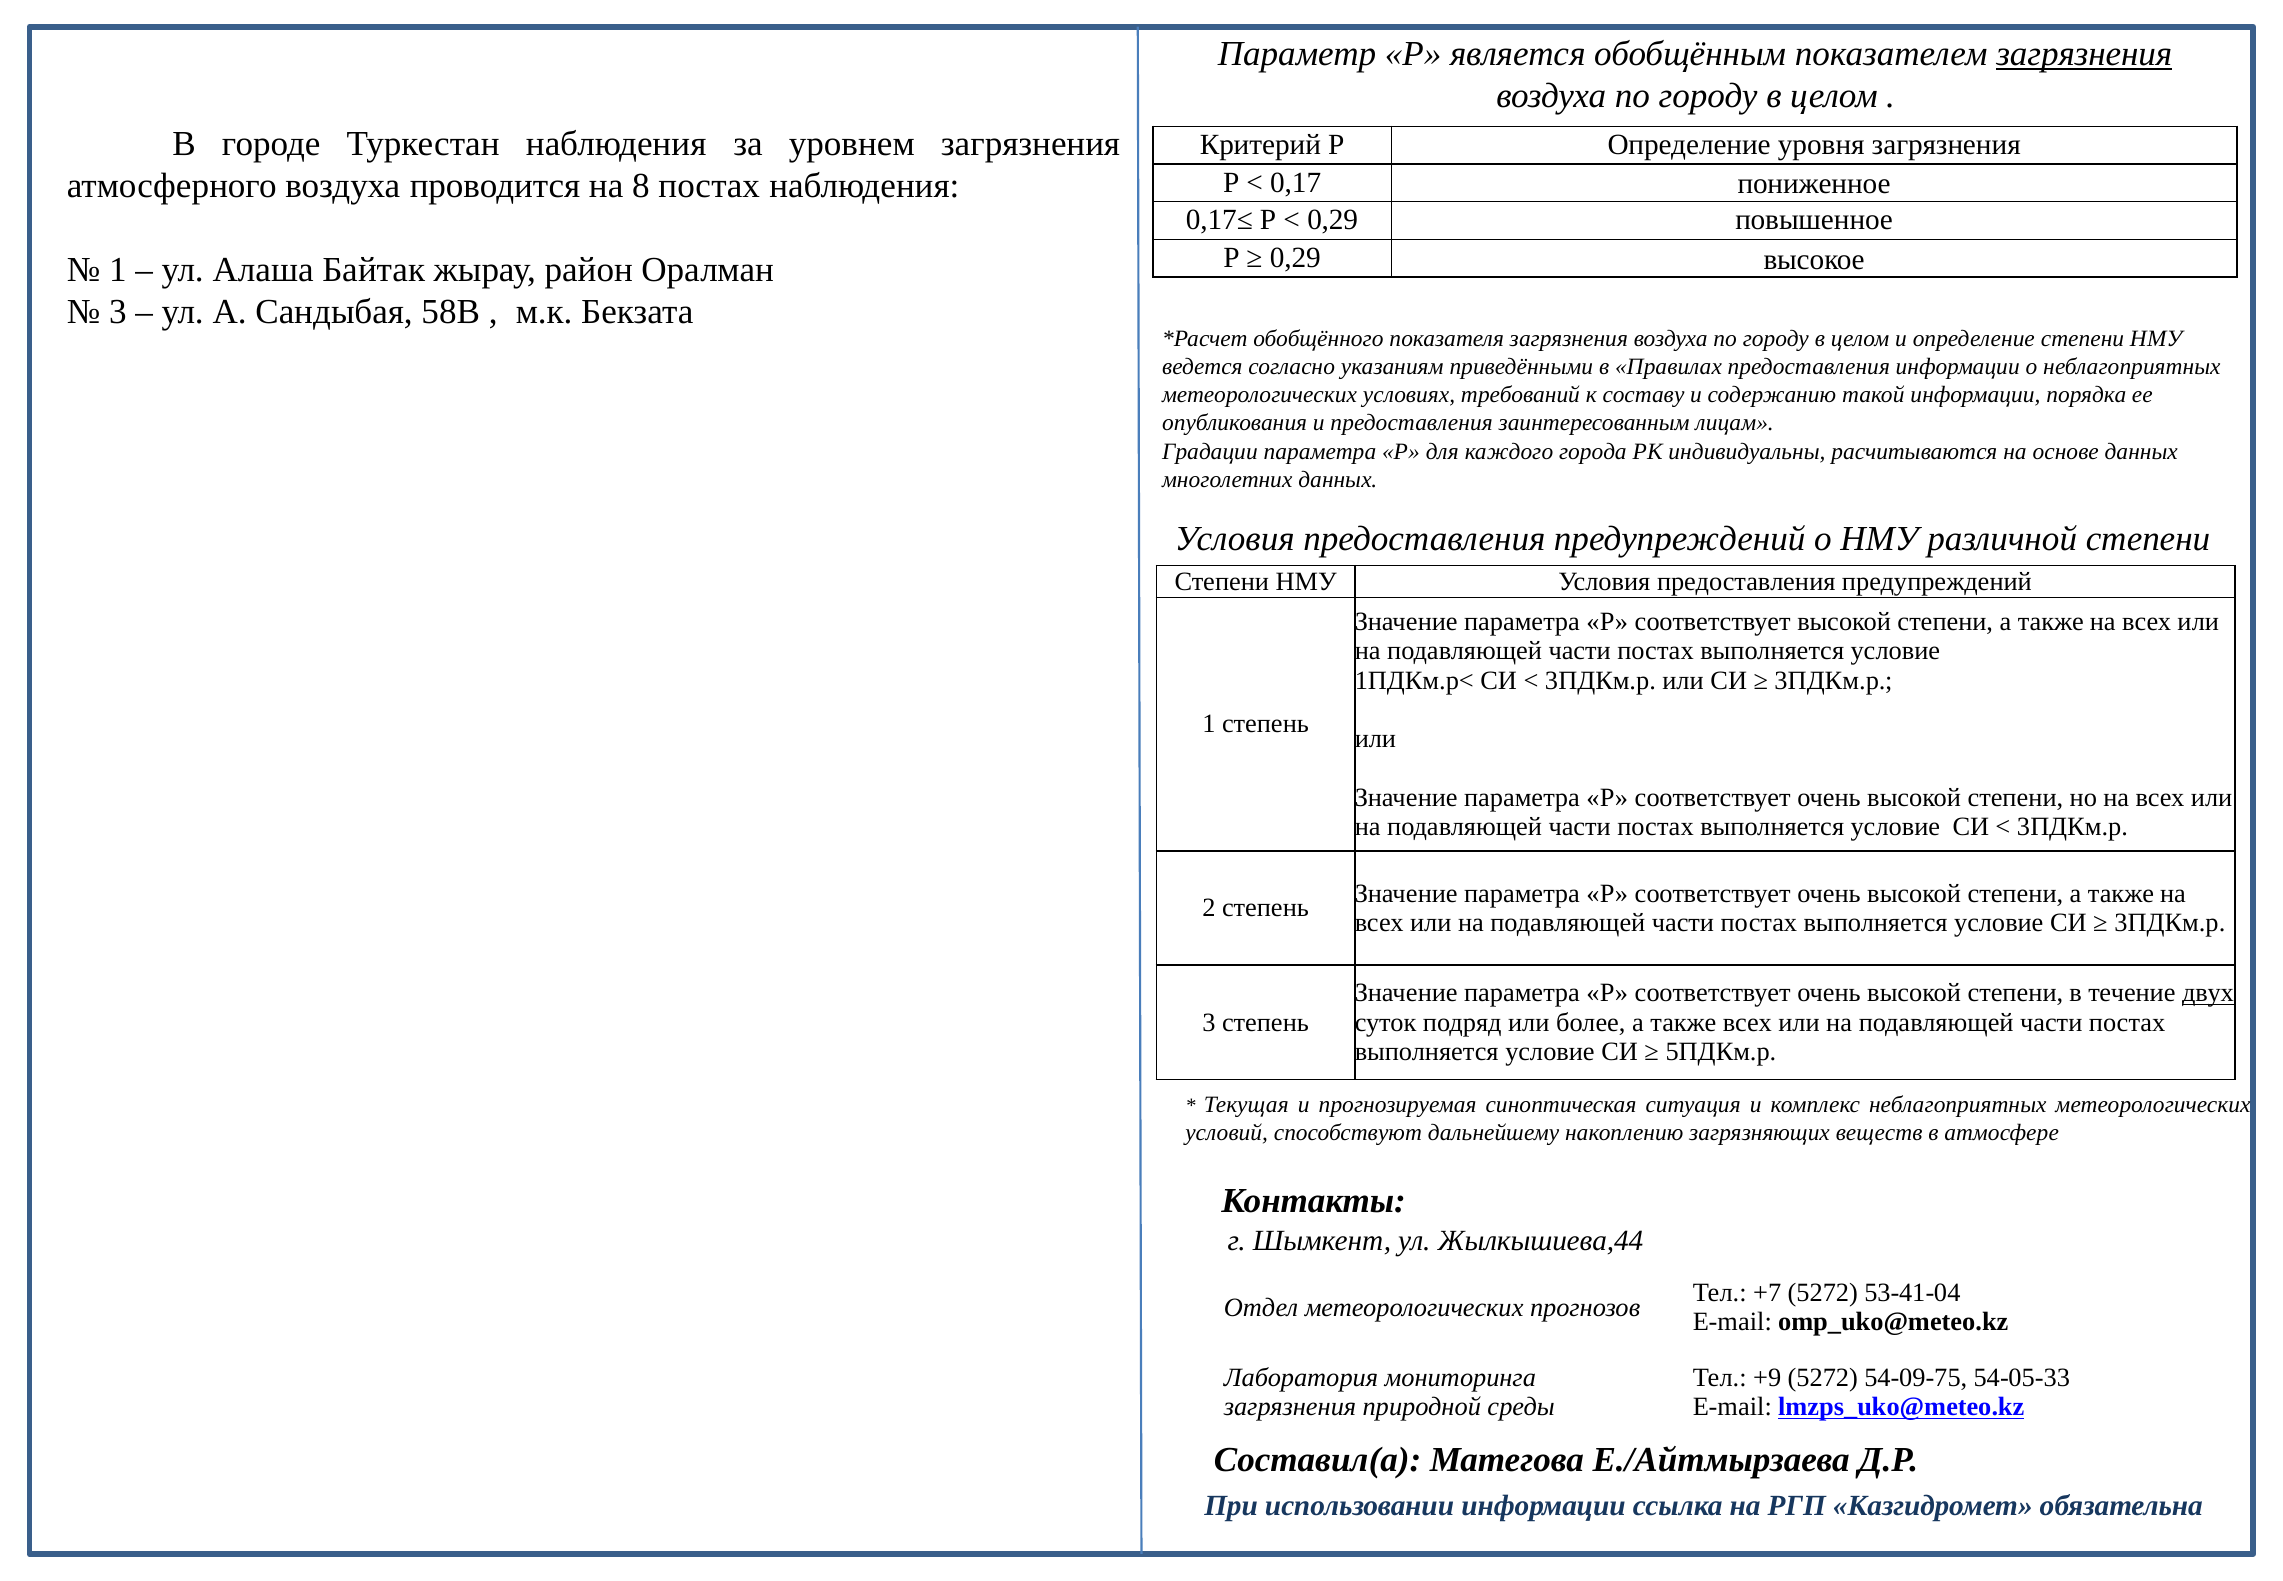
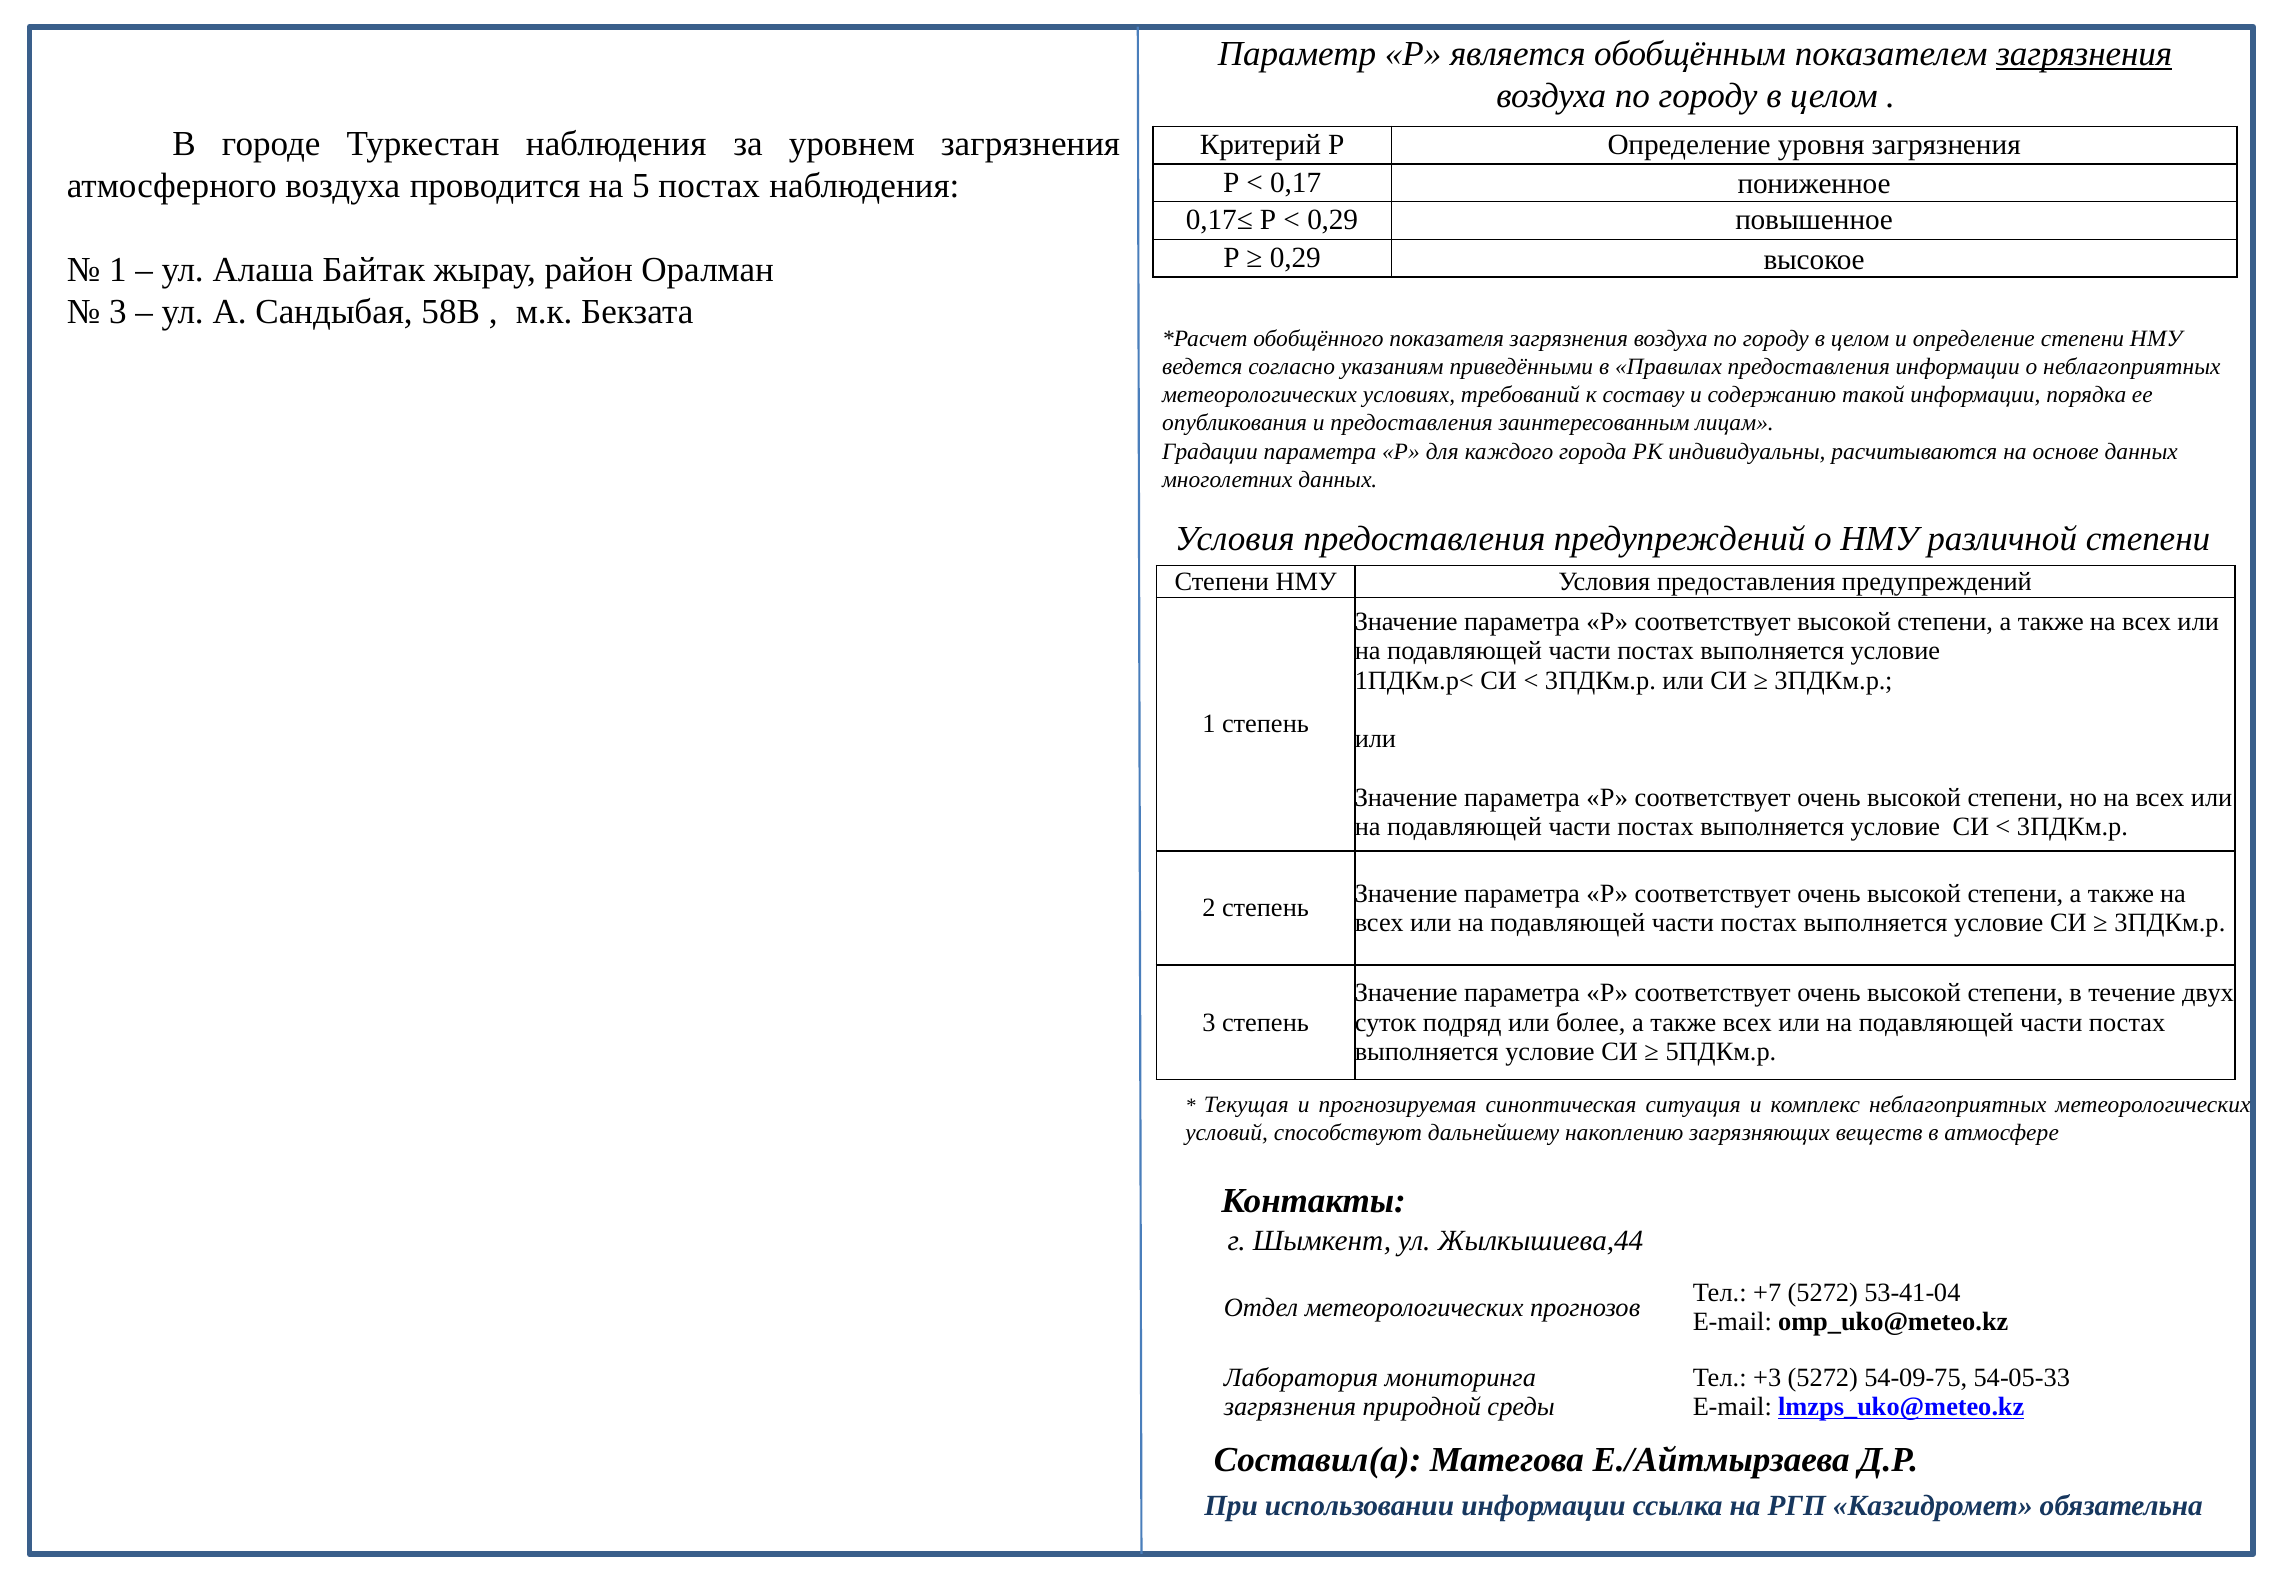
8: 8 -> 5 (641, 186)
двух underline: present -> none (2208, 993)
+9: +9 -> +3 (1767, 1377)
